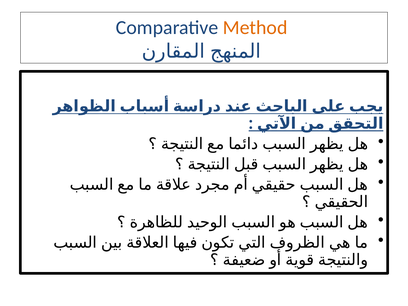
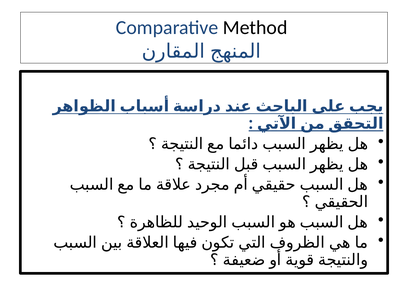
Method colour: orange -> black (255, 28)
